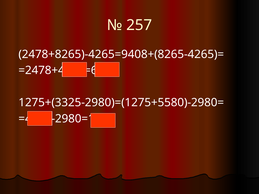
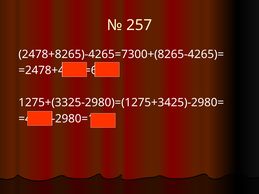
2478+8265)-4265=9408+(8265-4265)=: 2478+8265)-4265=9408+(8265-4265)= -> 2478+8265)-4265=7300+(8265-4265)= (121, 54)
1275+(3325-2980)=(1275+5580)-2980=: 1275+(3325-2980)=(1275+5580)-2980= -> 1275+(3325-2980)=(1275+3425)-2980= (121, 103)
